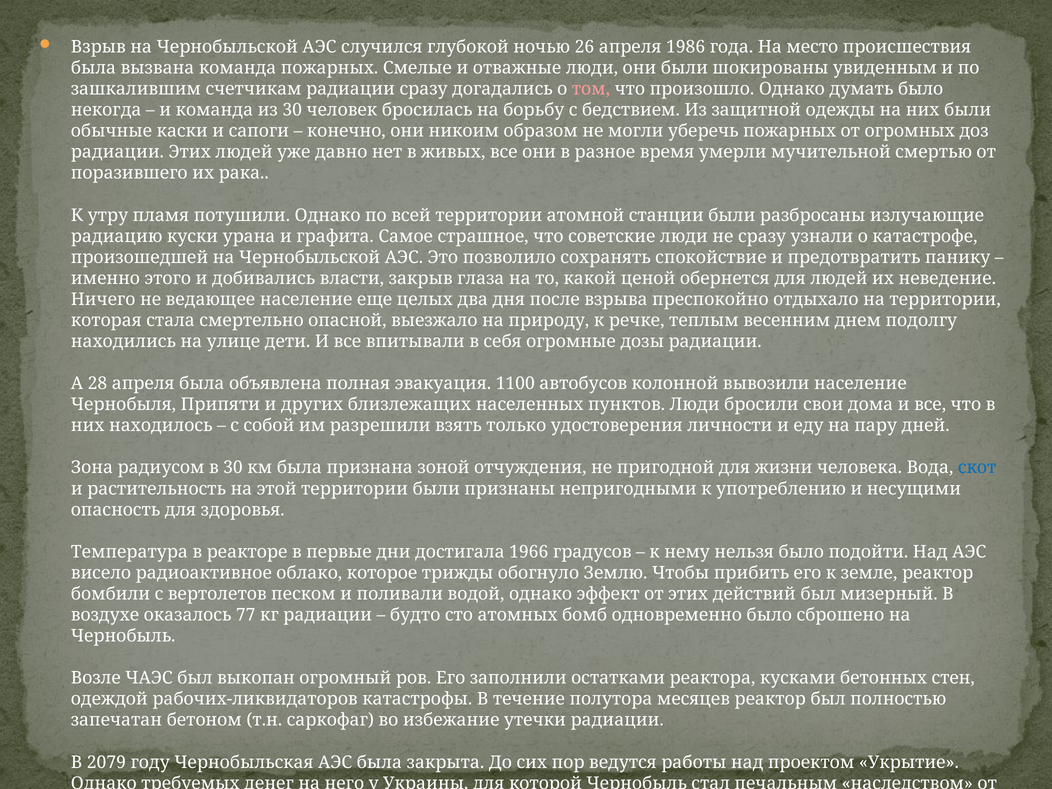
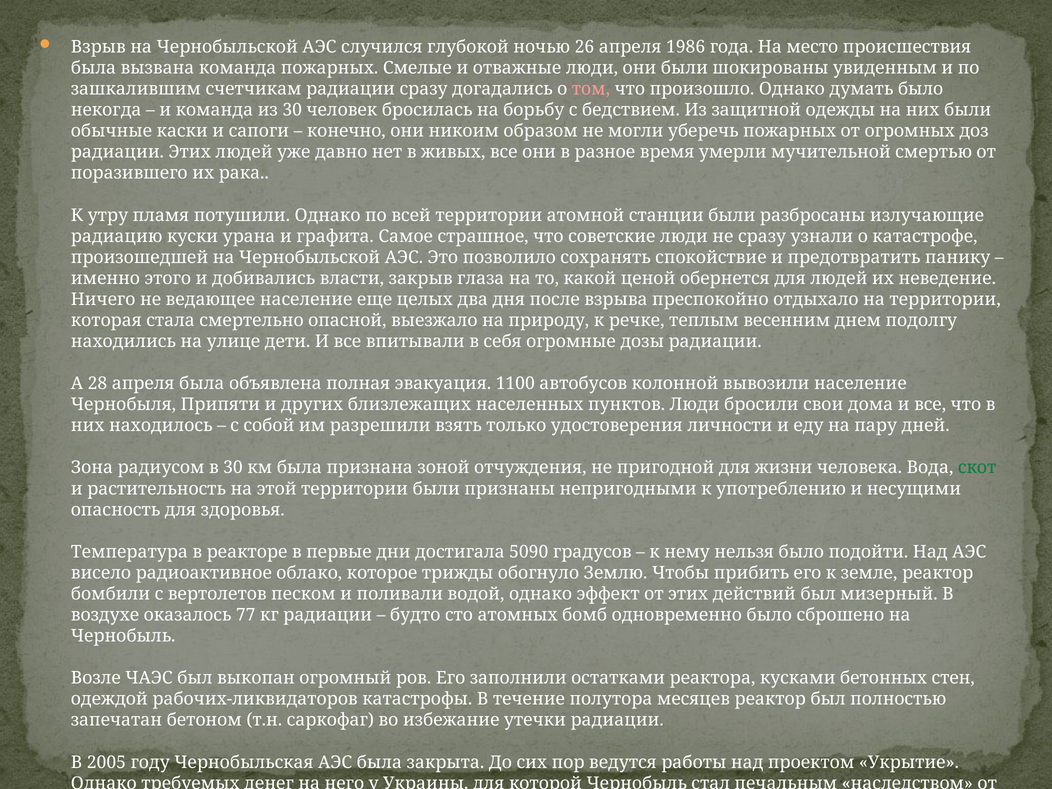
скот colour: blue -> green (977, 468)
1966: 1966 -> 5090 (529, 552)
2079: 2079 -> 2005 (106, 762)
